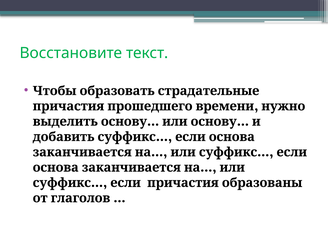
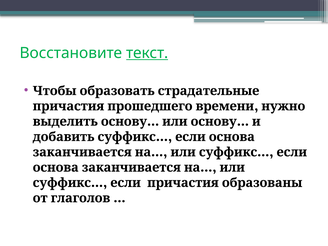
текст underline: none -> present (147, 53)
